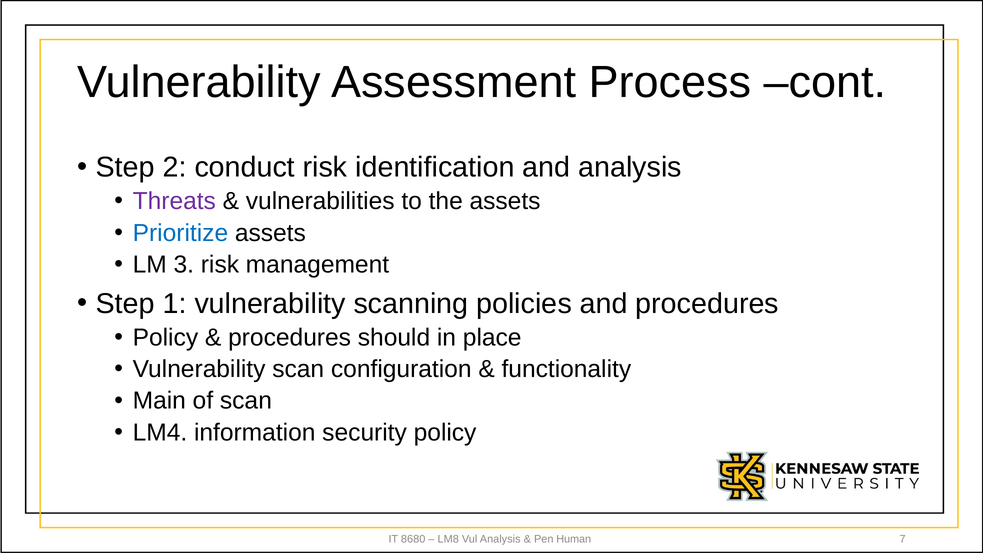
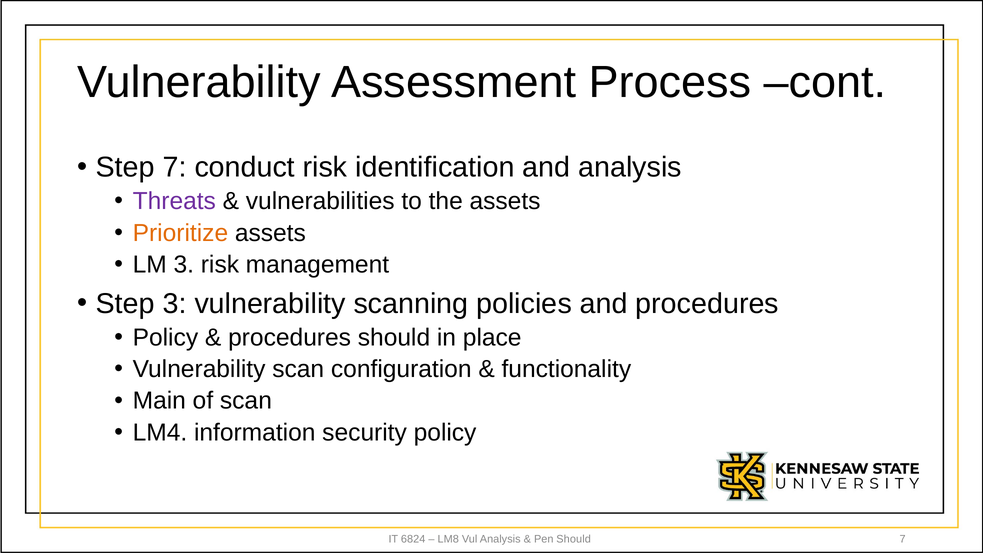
Step 2: 2 -> 7 (175, 167)
Prioritize colour: blue -> orange (180, 233)
Step 1: 1 -> 3 (175, 304)
8680: 8680 -> 6824 (413, 539)
Pen Human: Human -> Should (574, 539)
